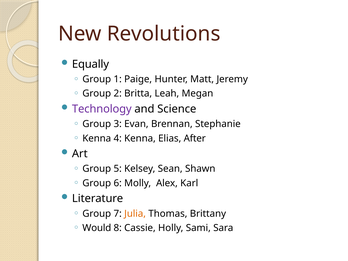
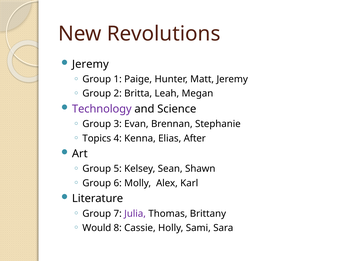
Equally: Equally -> Jeremy (90, 64)
Kenna: Kenna -> Topics (97, 138)
Julia colour: orange -> purple (135, 214)
